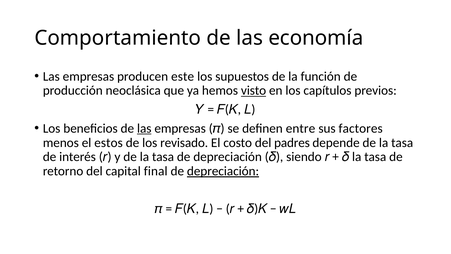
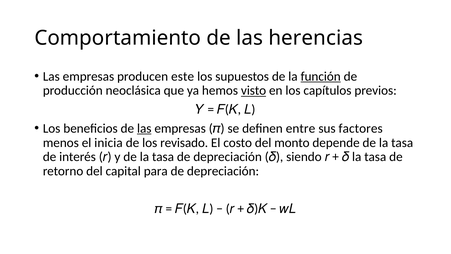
economía: economía -> herencias (316, 38)
función underline: none -> present (321, 76)
estos: estos -> inicia (108, 142)
padres: padres -> monto (292, 142)
final: final -> para (156, 171)
depreciación underline: present -> none (223, 171)
